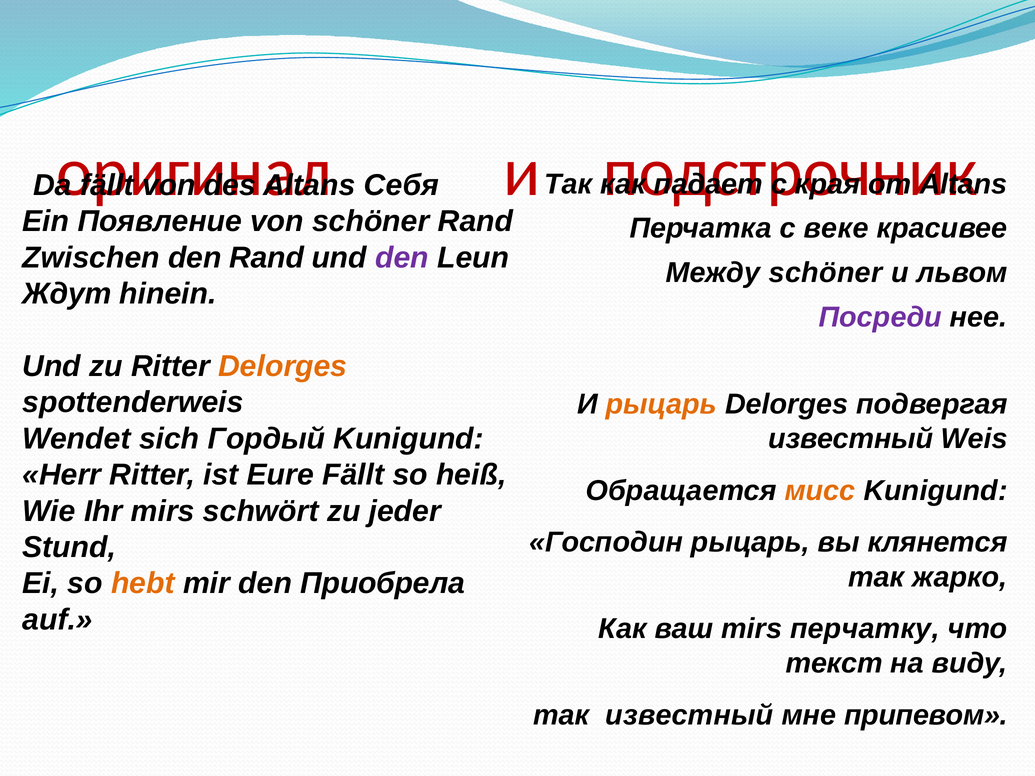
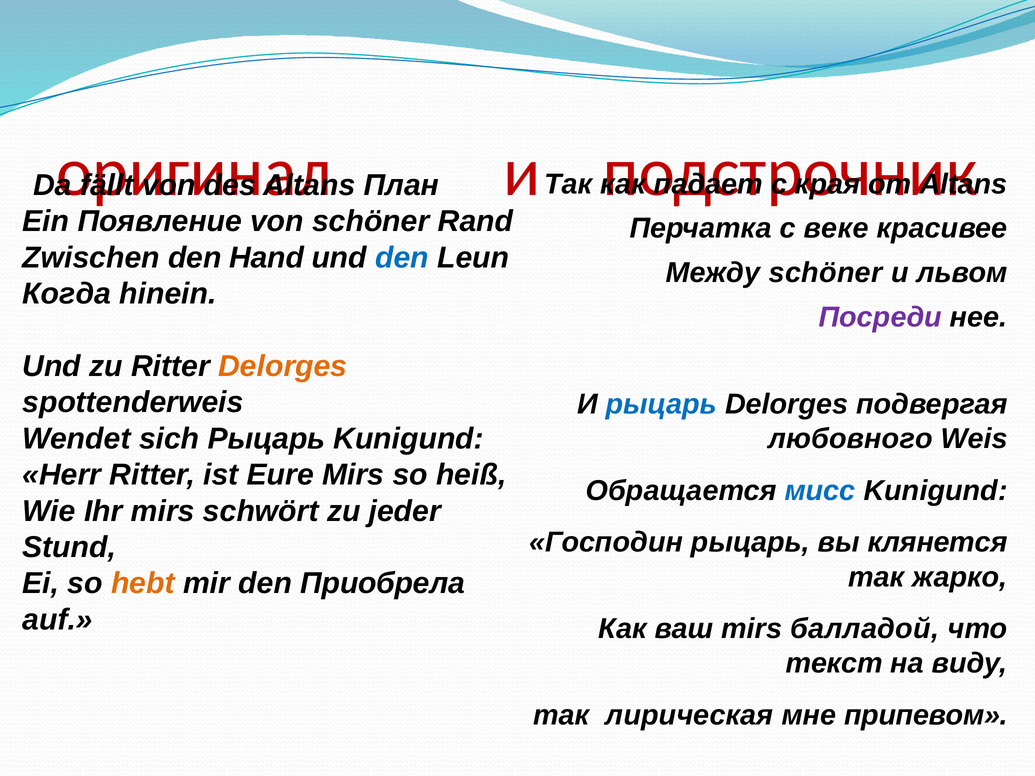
Себя: Себя -> План (401, 185)
den Rand: Rand -> Hand (267, 258)
den colour: purple -> blue (402, 258)
Ждут: Ждут -> Когда (67, 294)
рыцарь colour: orange -> blue (661, 405)
sich Гордый: Гордый -> Рыцарь (266, 439)
известный: известный -> любовного (850, 439)
Eure Fällt: Fällt -> Mirs (353, 475)
мисс colour: orange -> blue (820, 491)
перчатку: перчатку -> балладой (865, 629)
так известный: известный -> лирическая (689, 715)
